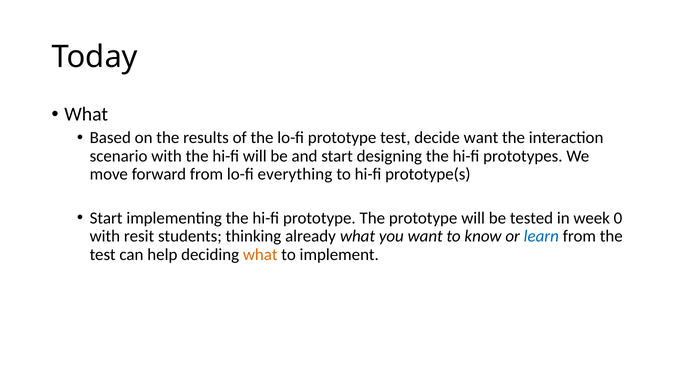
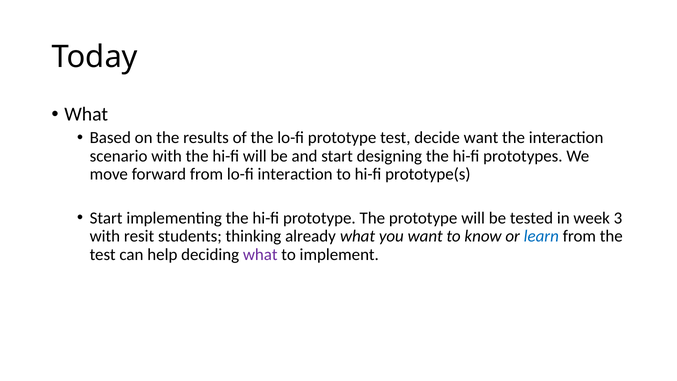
lo-fi everything: everything -> interaction (295, 174)
0: 0 -> 3 (618, 218)
what colour: orange -> purple (260, 254)
